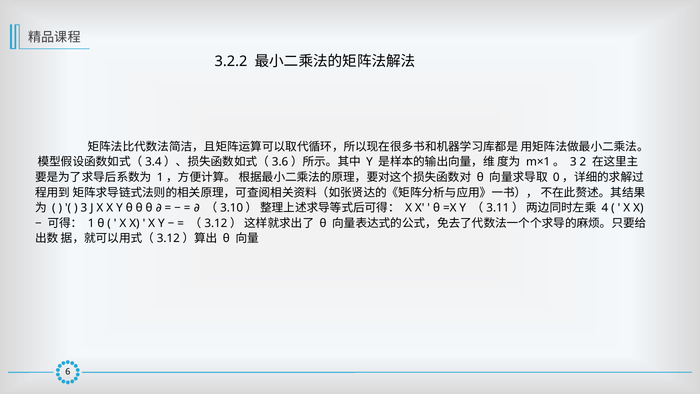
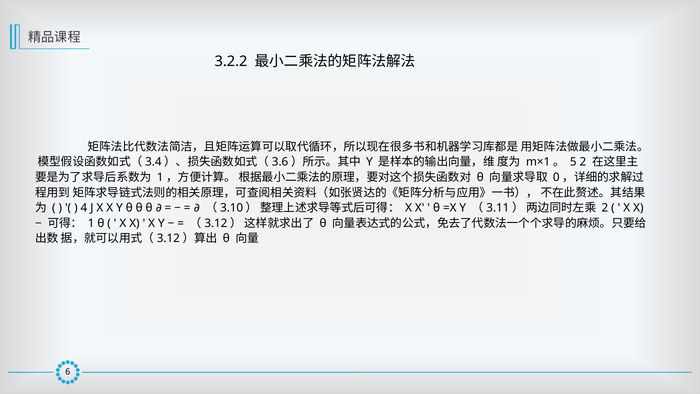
m×1。 3: 3 -> 5 (573, 162)
4: 4 -> 2 (605, 208)
3: 3 -> 4 (84, 208)
